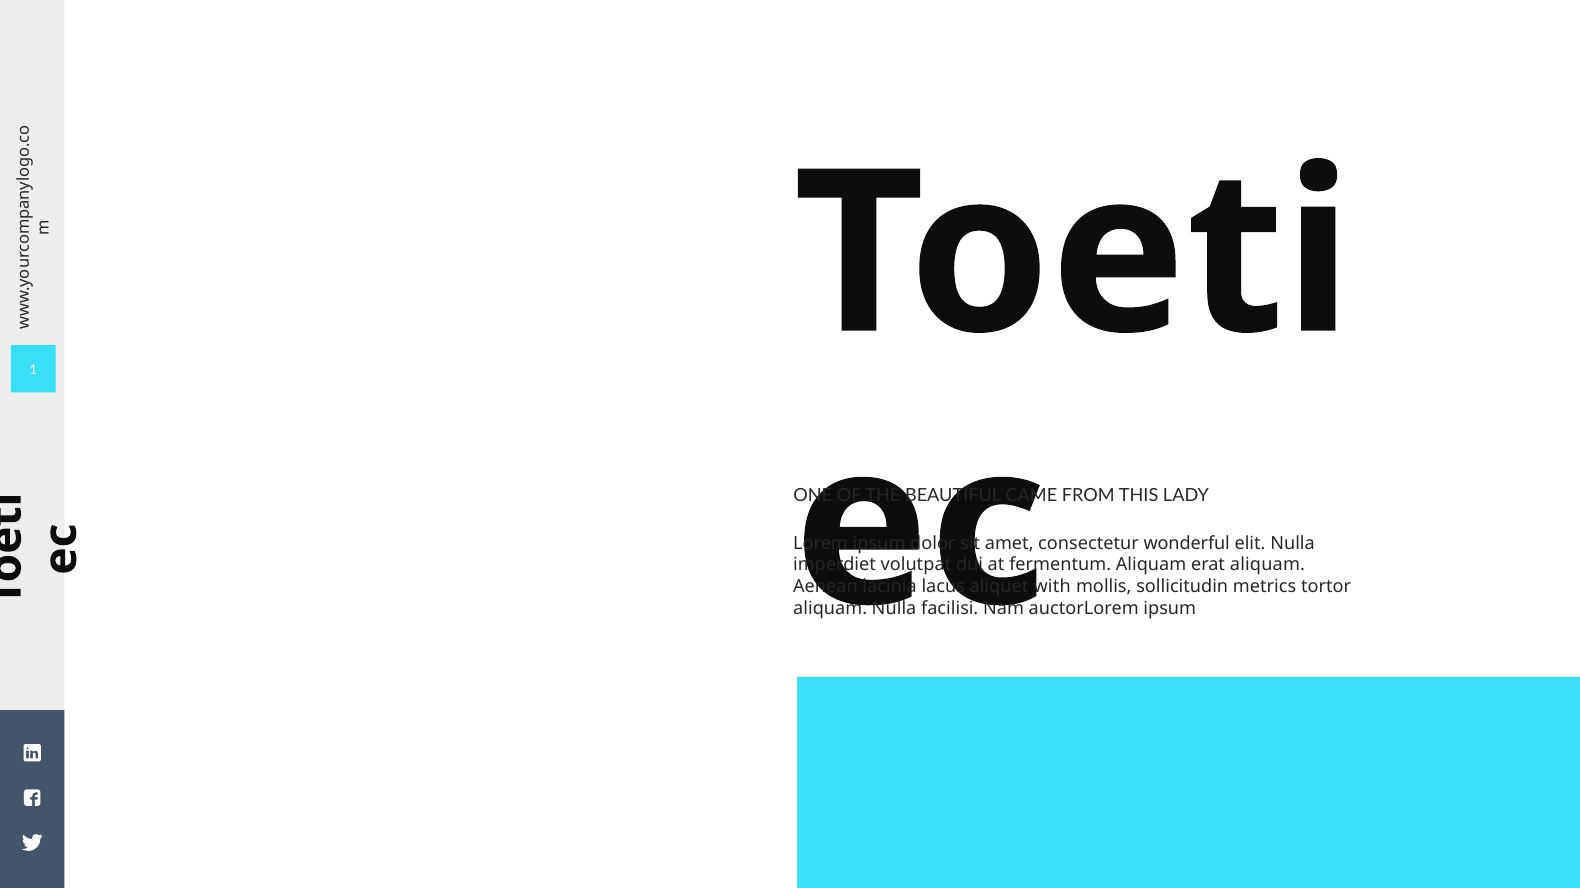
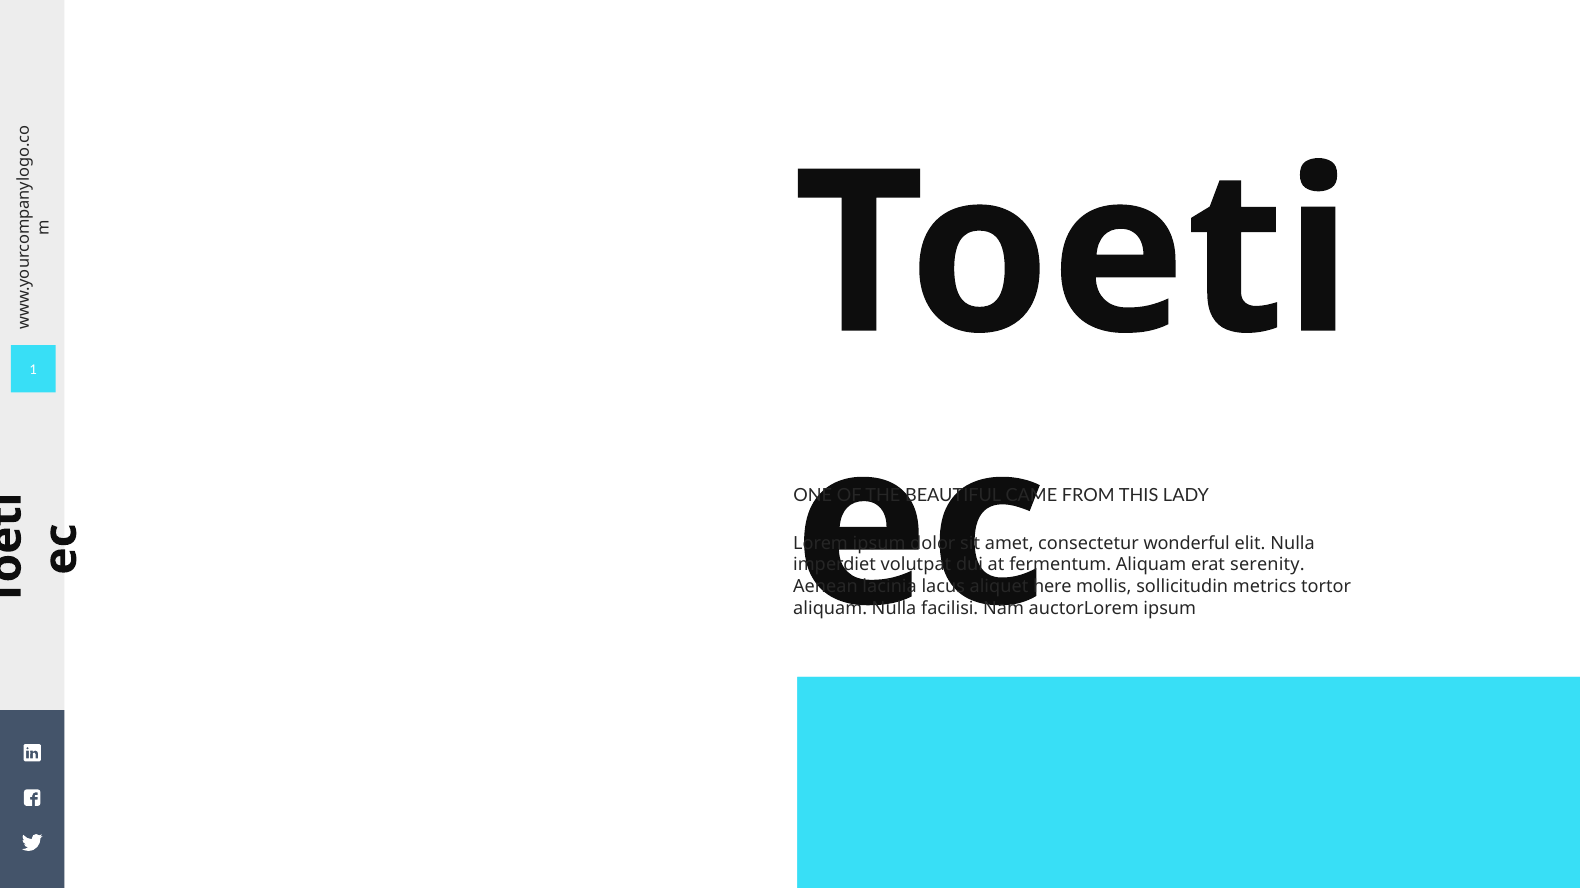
erat aliquam: aliquam -> serenity (1267, 565)
with: with -> here (1052, 587)
